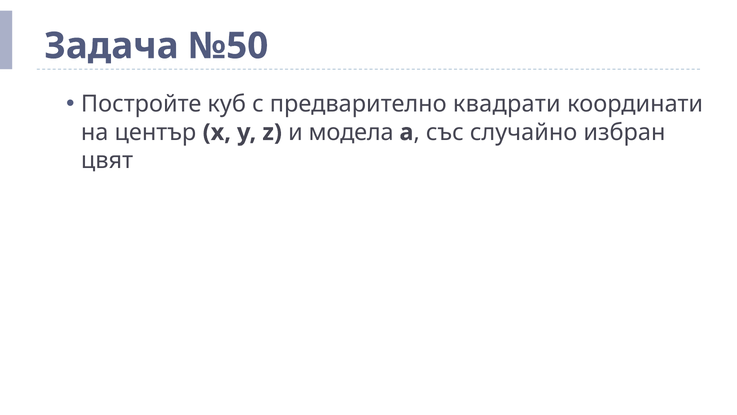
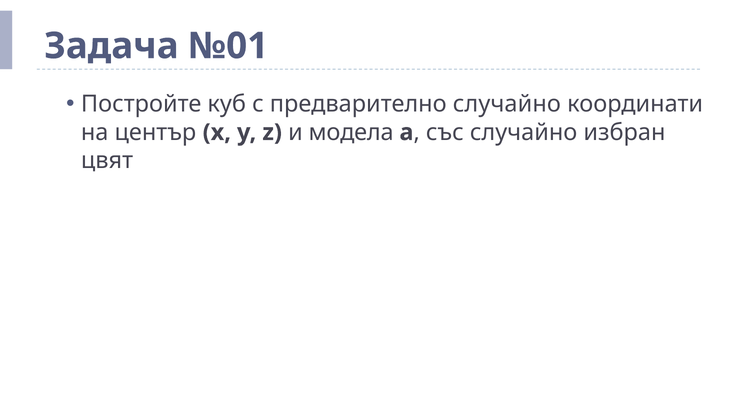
№50: №50 -> №01 (228, 46)
предварително квадрати: квадрати -> случайно (507, 104)
